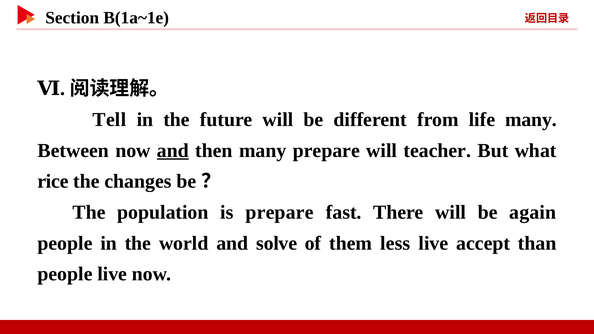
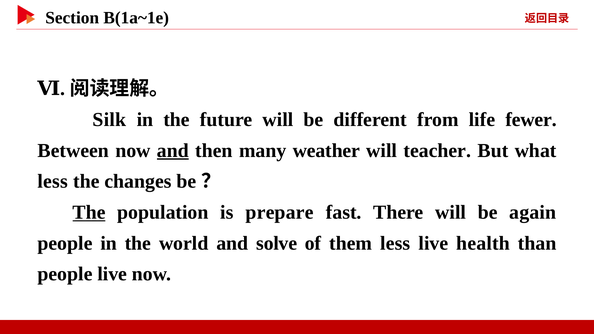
Tell: Tell -> Silk (109, 120)
life many: many -> fewer (531, 120)
many prepare: prepare -> weather (326, 151)
rice: rice -> less (53, 181)
The underline: none -> present (89, 212)
accept: accept -> health (483, 243)
